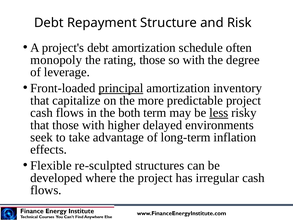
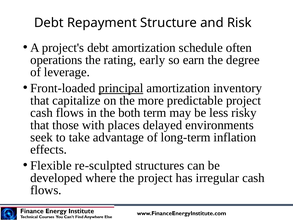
monopoly: monopoly -> operations (56, 60)
rating those: those -> early (152, 60)
so with: with -> earn (194, 60)
less underline: present -> none (219, 113)
higher: higher -> places (124, 125)
